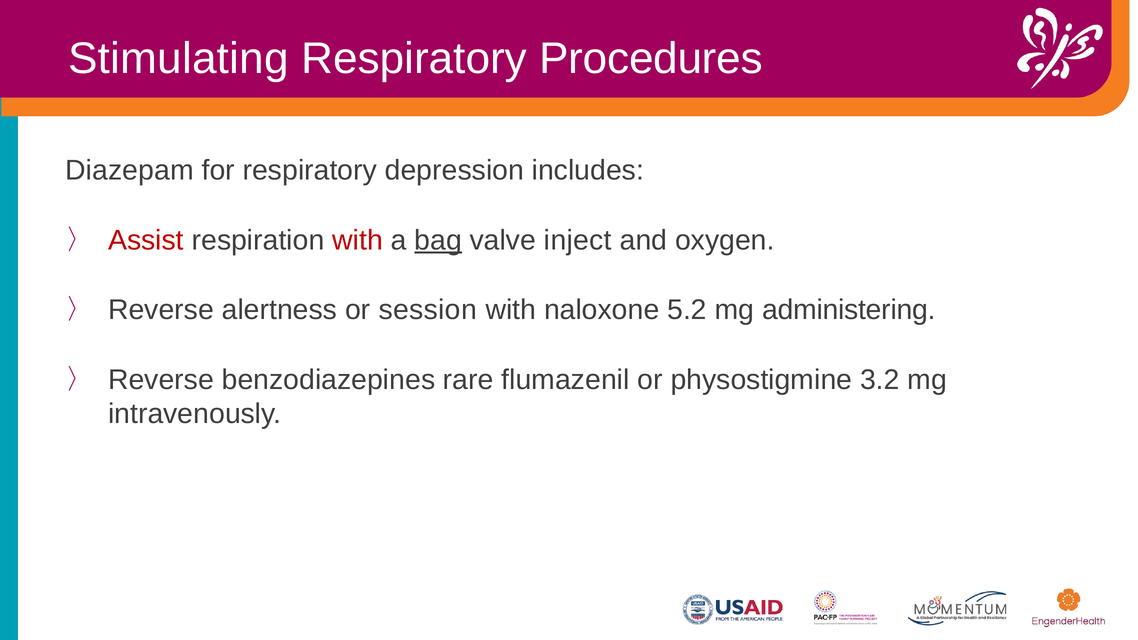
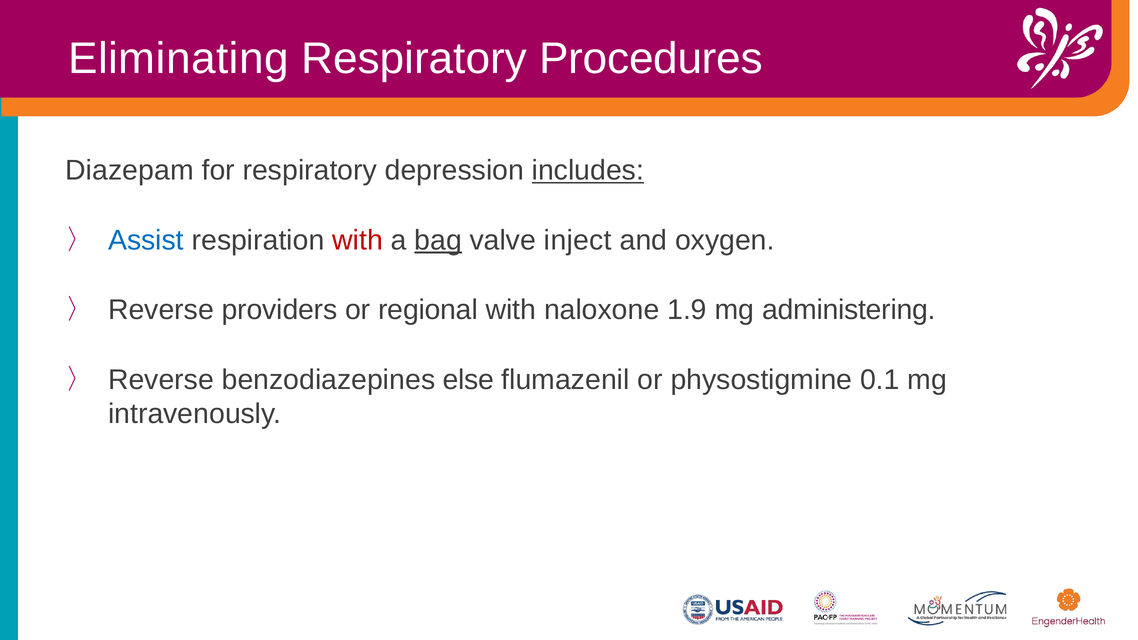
Stimulating: Stimulating -> Eliminating (178, 59)
includes underline: none -> present (588, 171)
Assist colour: red -> blue (146, 240)
alertness: alertness -> providers (280, 310)
session: session -> regional (428, 310)
5.2: 5.2 -> 1.9 (687, 310)
rare: rare -> else (468, 380)
3.2: 3.2 -> 0.1 (880, 380)
